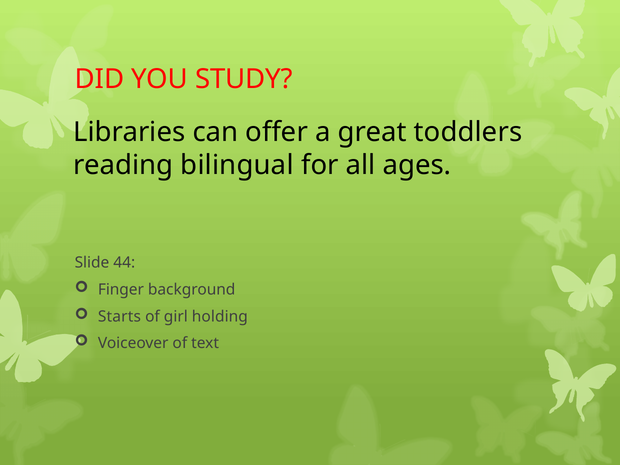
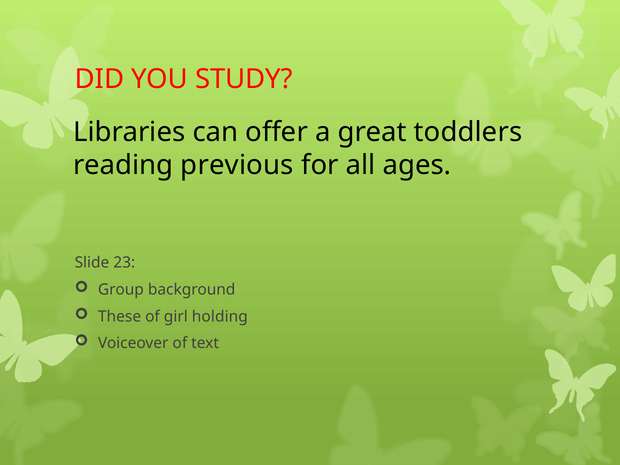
bilingual: bilingual -> previous (237, 165)
44: 44 -> 23 (124, 263)
Finger: Finger -> Group (121, 290)
Starts: Starts -> These (120, 316)
